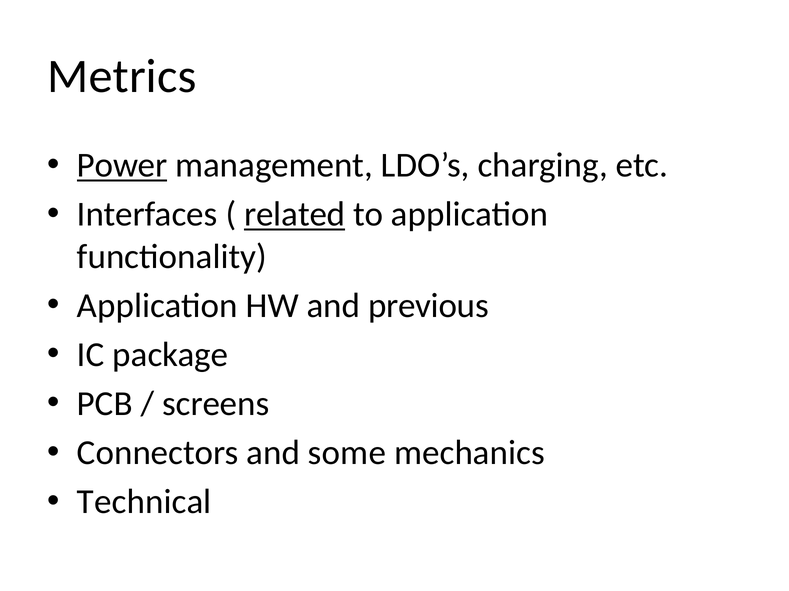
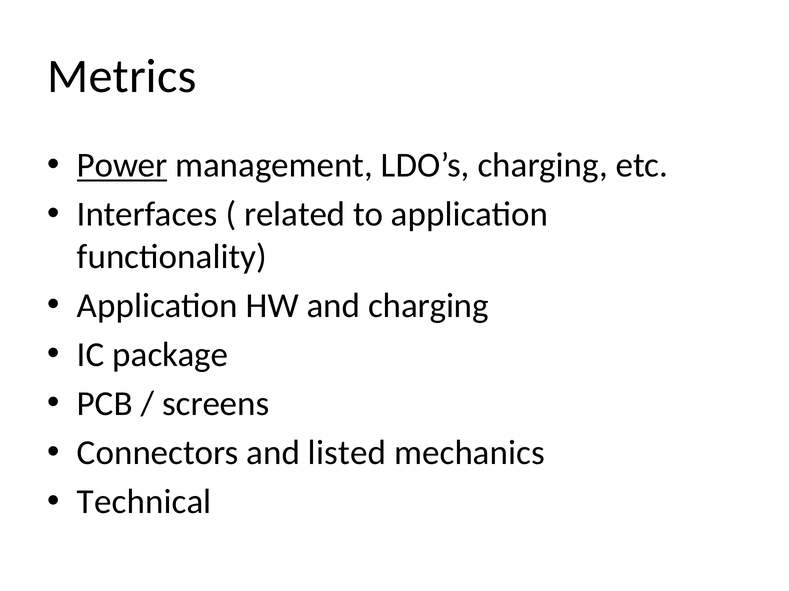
related underline: present -> none (295, 215)
and previous: previous -> charging (428, 306)
some: some -> listed (347, 453)
